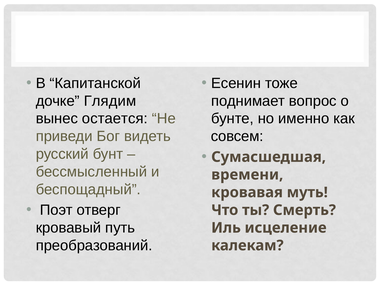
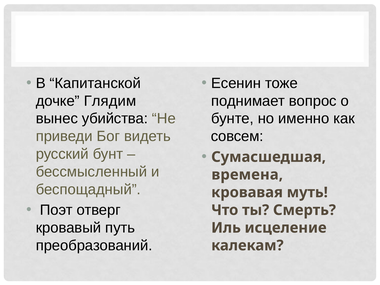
остается: остается -> убийства (115, 119)
времени: времени -> времена (247, 175)
